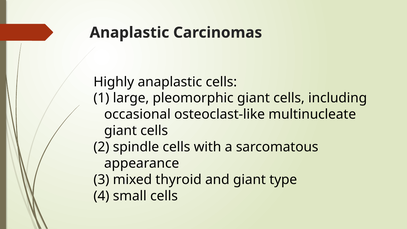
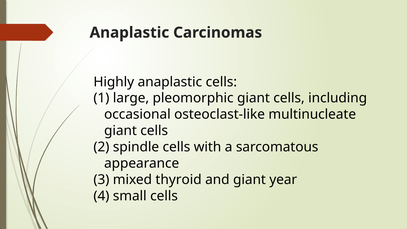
type: type -> year (283, 180)
